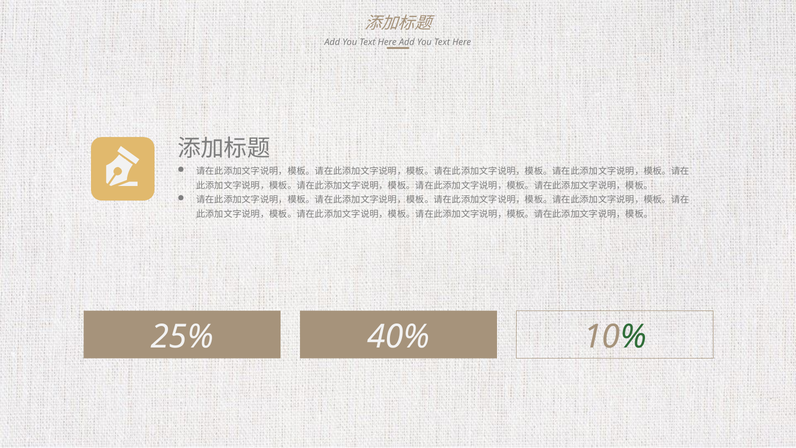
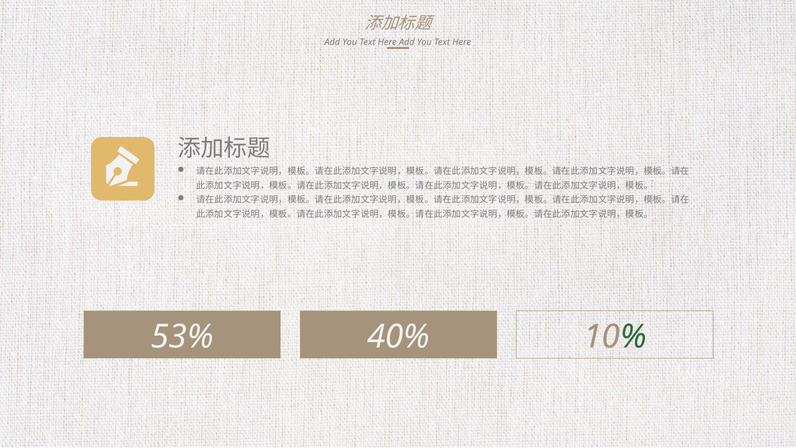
25%: 25% -> 53% (182, 337)
